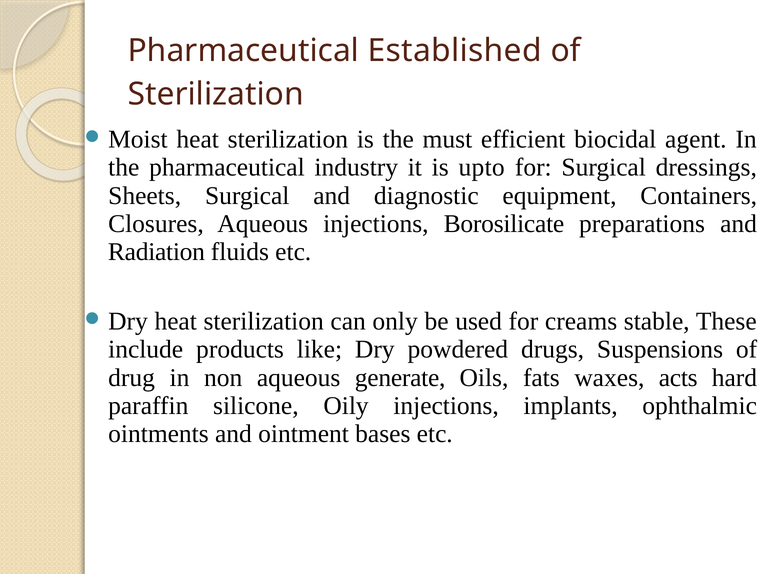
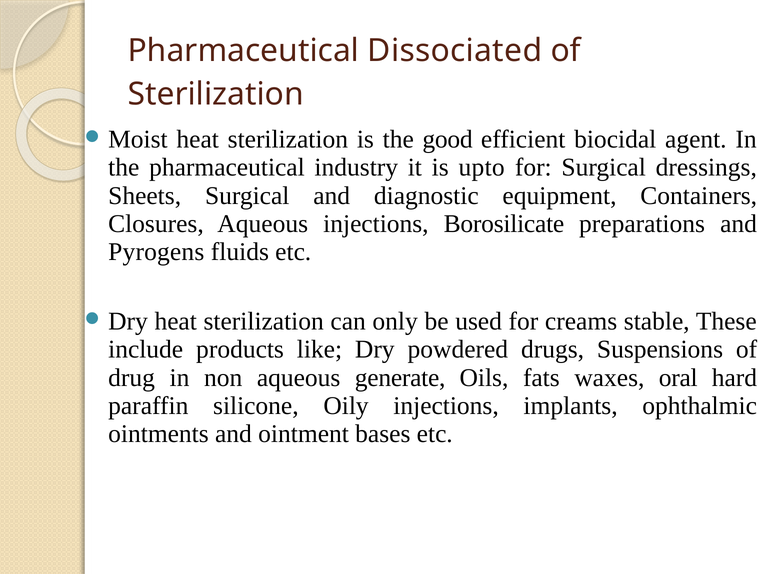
Established: Established -> Dissociated (455, 51)
must: must -> good (448, 139)
Radiation: Radiation -> Pyrogens (156, 252)
acts: acts -> oral (678, 377)
